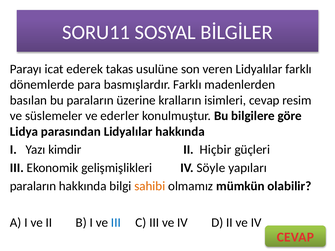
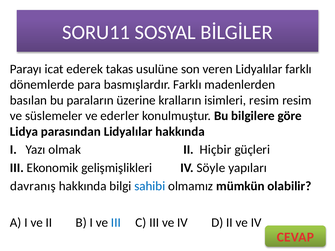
isimleri cevap: cevap -> resim (264, 100)
kimdir: kimdir -> olmak (65, 150)
paraların: paraların -> davranış (33, 186)
sahibi colour: orange -> blue (150, 186)
